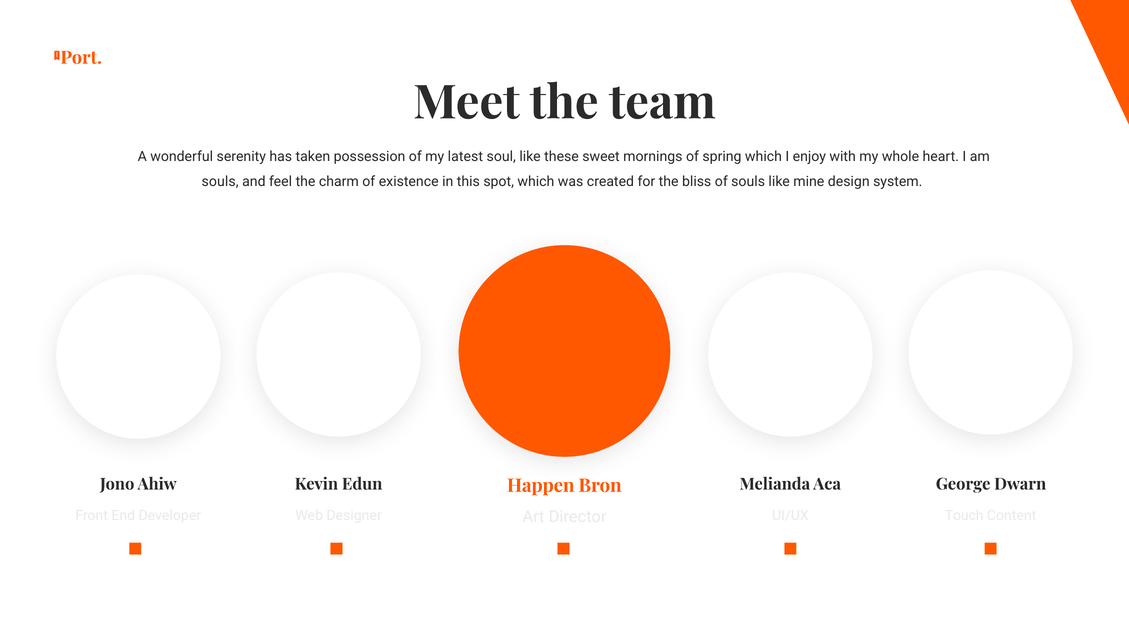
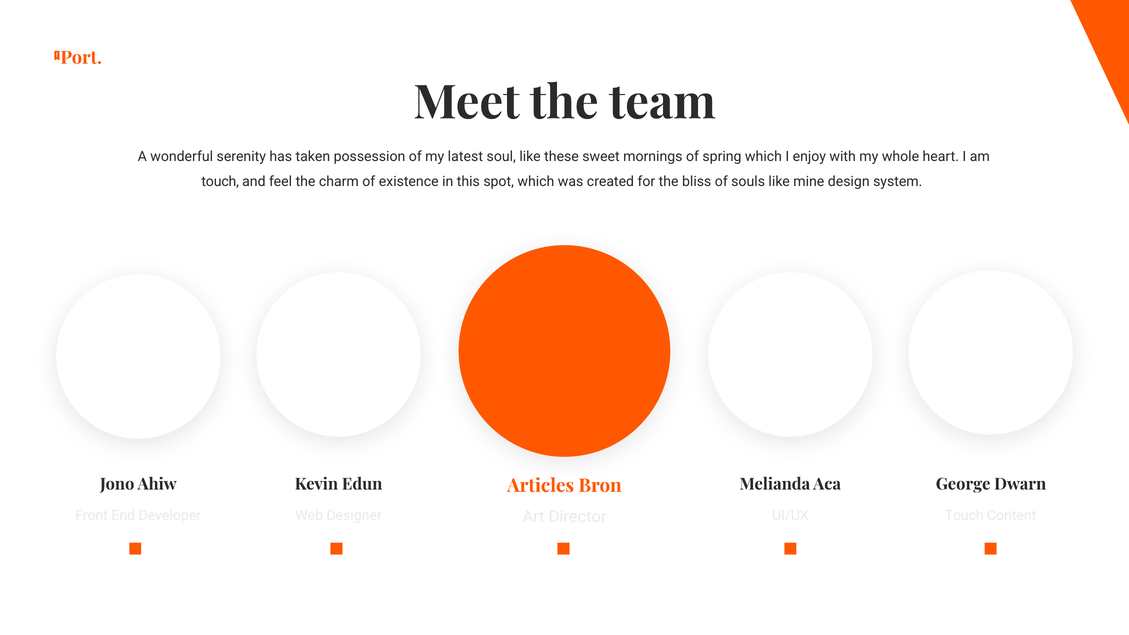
souls: souls -> touch (220, 182)
Happen: Happen -> Articles (541, 486)
